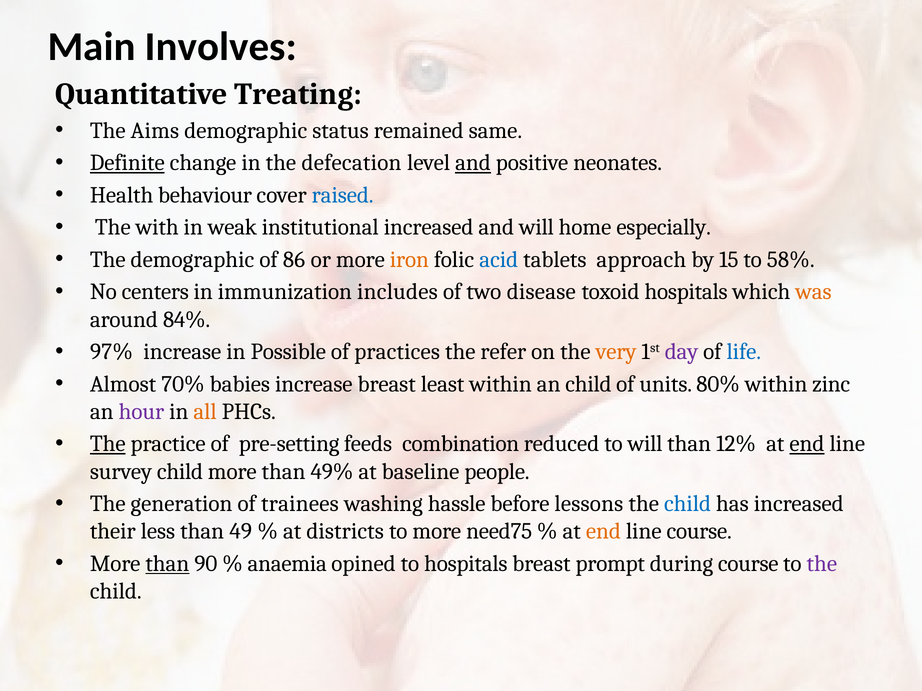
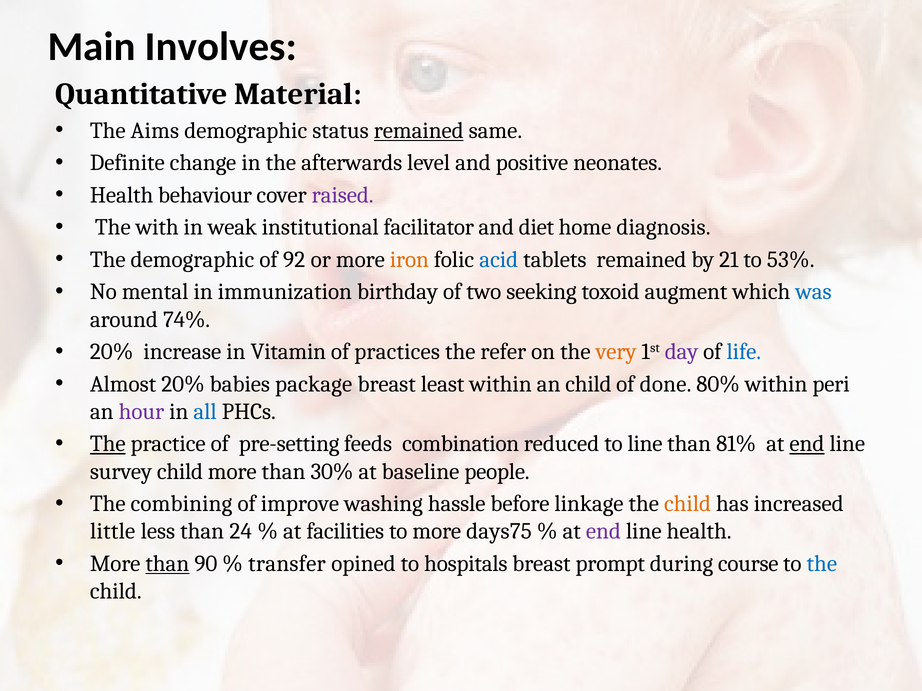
Treating: Treating -> Material (298, 94)
remained underline: none -> present (419, 131)
Definite underline: present -> none (127, 163)
defecation: defecation -> afterwards (352, 163)
and underline: present -> none (473, 163)
raised colour: blue -> purple (343, 195)
institutional increased: increased -> facilitator (429, 228)
and will: will -> diet (536, 228)
especially: especially -> diagnosis (663, 228)
86: 86 -> 92 (294, 260)
tablets approach: approach -> remained (641, 260)
15: 15 -> 21 (729, 260)
58%: 58% -> 53% (791, 260)
centers: centers -> mental (155, 292)
includes: includes -> birthday (398, 292)
disease: disease -> seeking (541, 292)
toxoid hospitals: hospitals -> augment (686, 292)
was colour: orange -> blue (813, 292)
84%: 84% -> 74% (187, 320)
97%: 97% -> 20% (112, 352)
Possible: Possible -> Vitamin (288, 352)
Almost 70%: 70% -> 20% (183, 384)
babies increase: increase -> package (314, 384)
units: units -> done (666, 384)
zinc: zinc -> peri (831, 384)
all colour: orange -> blue (205, 412)
to will: will -> line (645, 444)
12%: 12% -> 81% (736, 444)
49%: 49% -> 30% (332, 472)
generation: generation -> combining (181, 504)
trainees: trainees -> improve (300, 504)
lessons: lessons -> linkage (589, 504)
child colour: blue -> orange (688, 504)
their: their -> little (113, 532)
49: 49 -> 24 (241, 532)
districts: districts -> facilities (345, 532)
need75: need75 -> days75 (499, 532)
end colour: orange -> purple (603, 532)
line course: course -> health (699, 532)
anaemia: anaemia -> transfer (287, 564)
the colour: purple -> blue (822, 564)
